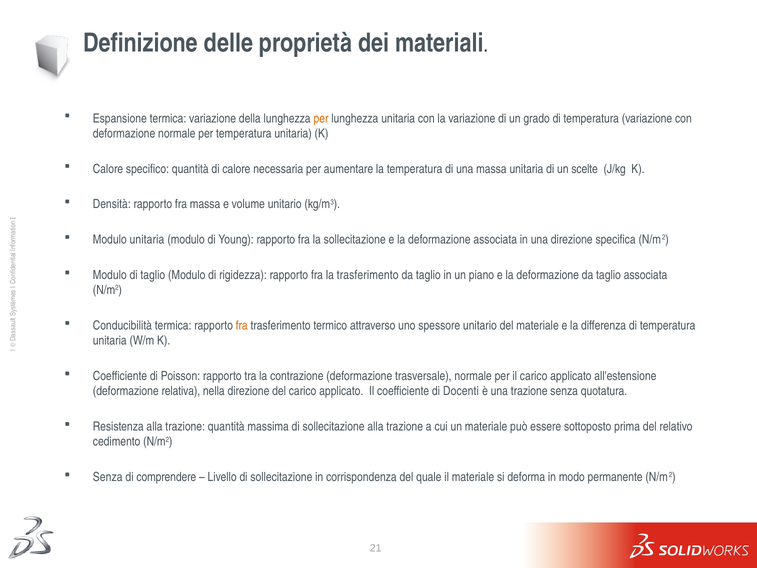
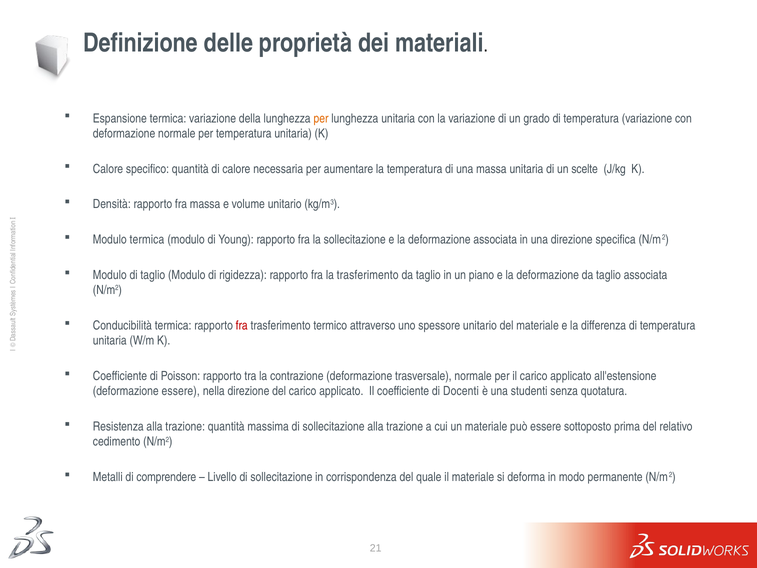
Modulo unitaria: unitaria -> termica (147, 239)
fra colour: orange -> red (242, 325)
deformazione relativa: relativa -> essere (181, 391)
una trazione: trazione -> studenti (529, 391)
Senza: Senza -> Metalli (108, 477)
